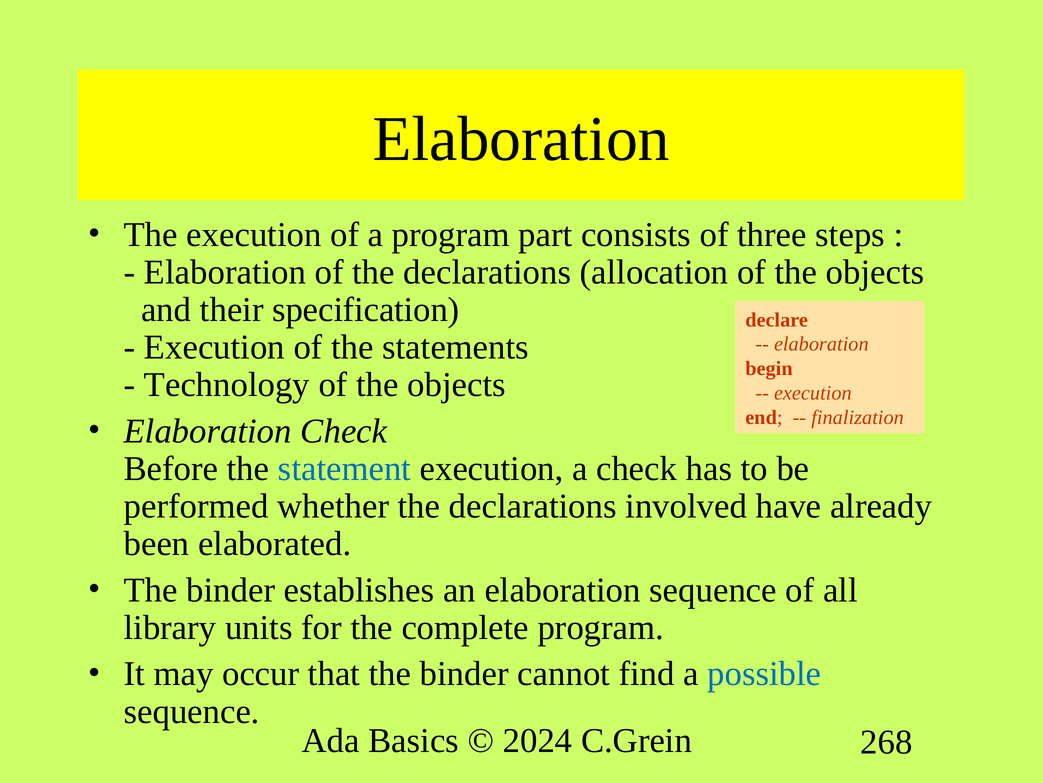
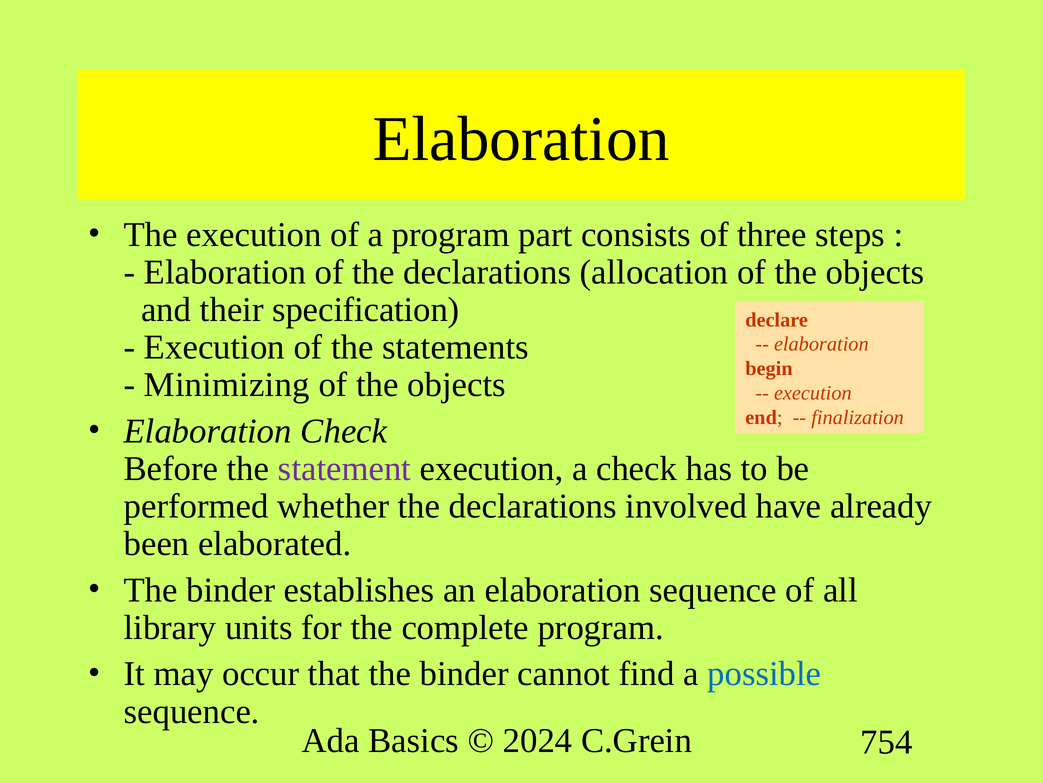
Technology: Technology -> Minimizing (227, 384)
statement colour: blue -> purple (345, 468)
268: 268 -> 754 (886, 741)
